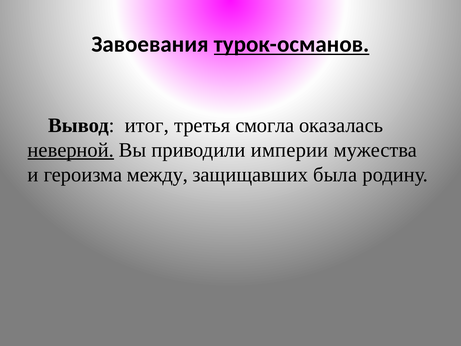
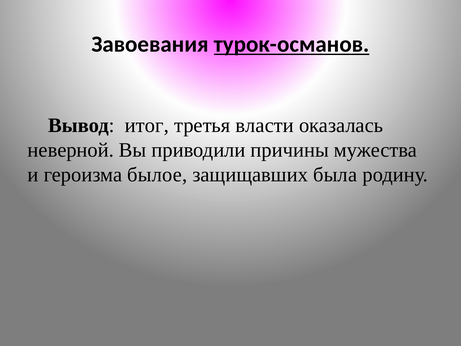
смогла: смогла -> власти (265, 125)
неверной underline: present -> none (71, 150)
империи: империи -> причины (290, 150)
между: между -> былое (157, 175)
